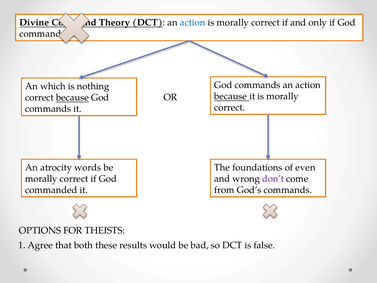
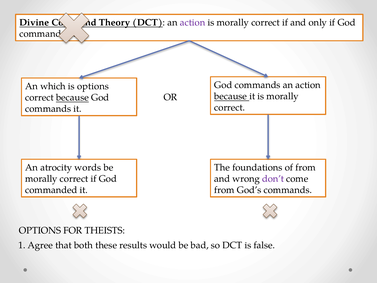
action colour: blue -> purple (193, 23)
is nothing: nothing -> options (93, 86)
of even: even -> from (306, 167)
